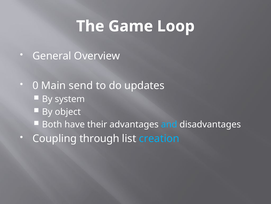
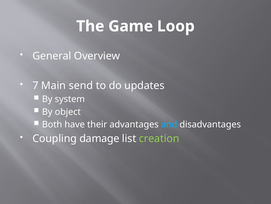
0: 0 -> 7 (35, 85)
through: through -> damage (99, 138)
creation colour: light blue -> light green (159, 138)
